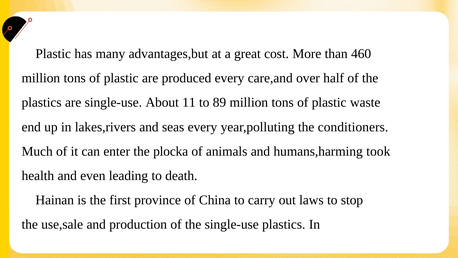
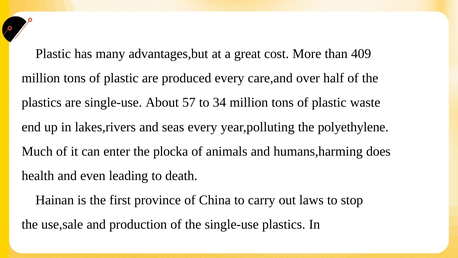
460: 460 -> 409 (361, 54)
11: 11 -> 57 (189, 102)
89: 89 -> 34 (220, 102)
conditioners: conditioners -> polyethylene (353, 127)
took: took -> does (378, 151)
